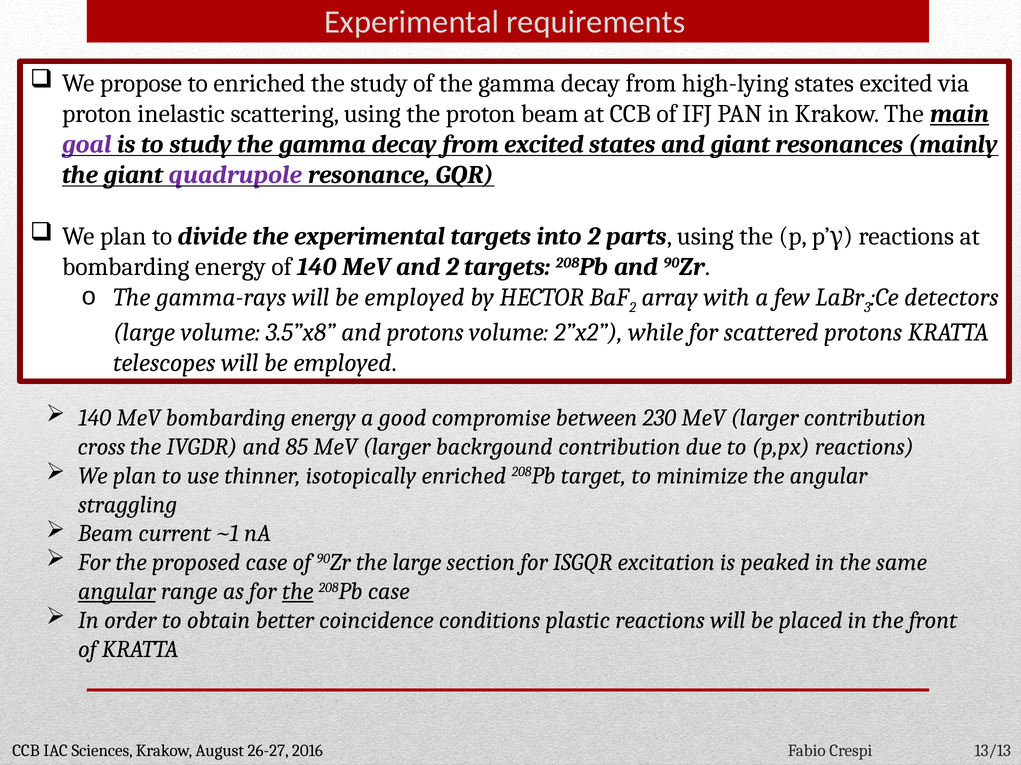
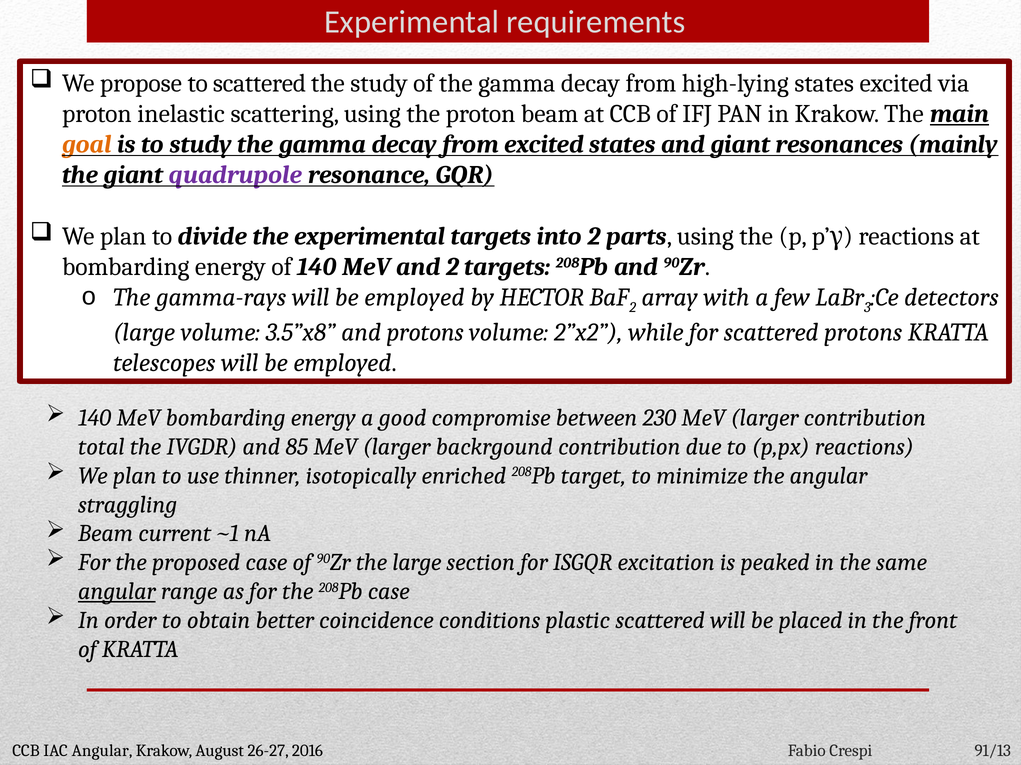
to enriched: enriched -> scattered (260, 83)
goal colour: purple -> orange (87, 145)
cross: cross -> total (101, 447)
the underline: present -> none (298, 592)
plastic reactions: reactions -> scattered (660, 621)
IAC Sciences: Sciences -> Angular (102, 751)
13/13: 13/13 -> 91/13 (993, 751)
